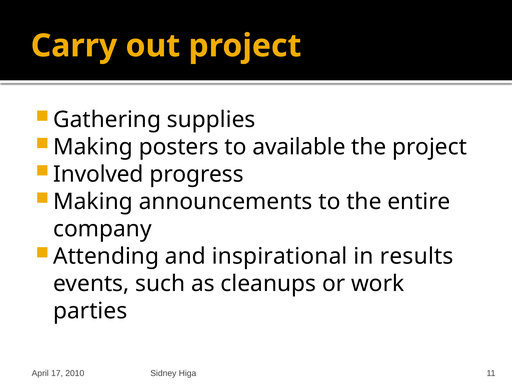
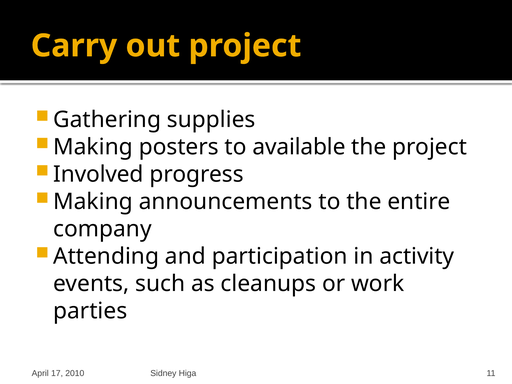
inspirational: inspirational -> participation (280, 256)
results: results -> activity (417, 256)
